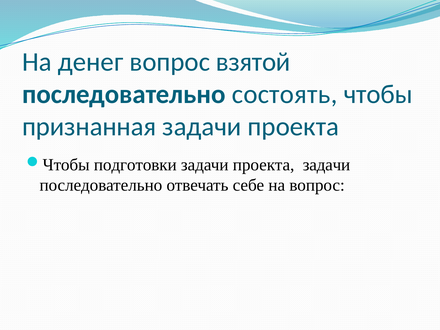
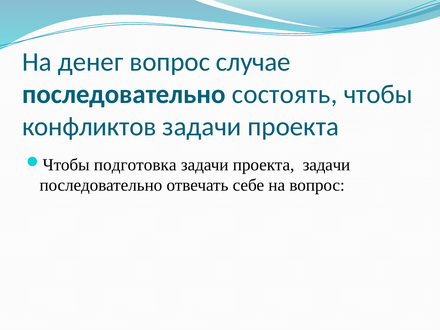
взятой: взятой -> случае (253, 62)
признанная: признанная -> конфликтов (89, 126)
подготовки: подготовки -> подготовка (135, 165)
